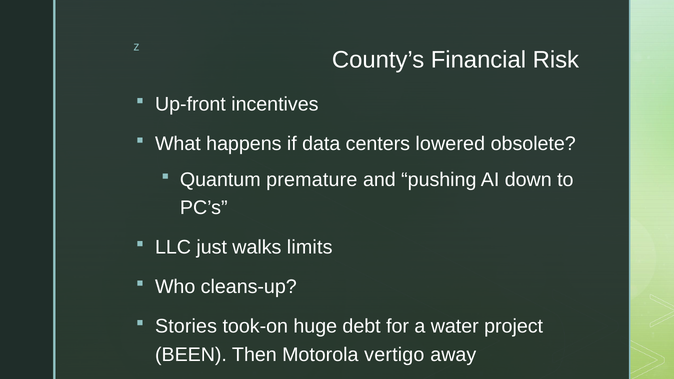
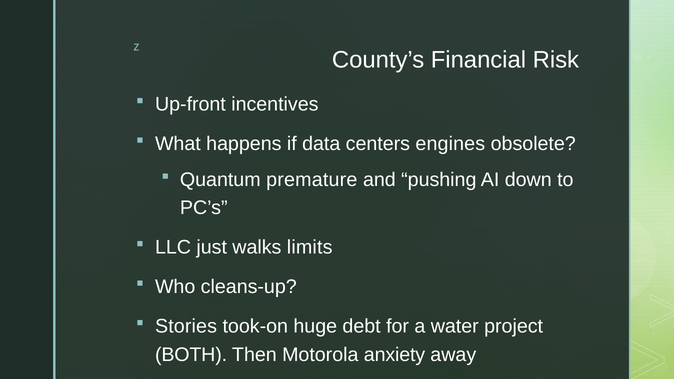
lowered: lowered -> engines (450, 144)
BEEN: BEEN -> BOTH (191, 355)
vertigo: vertigo -> anxiety (395, 355)
